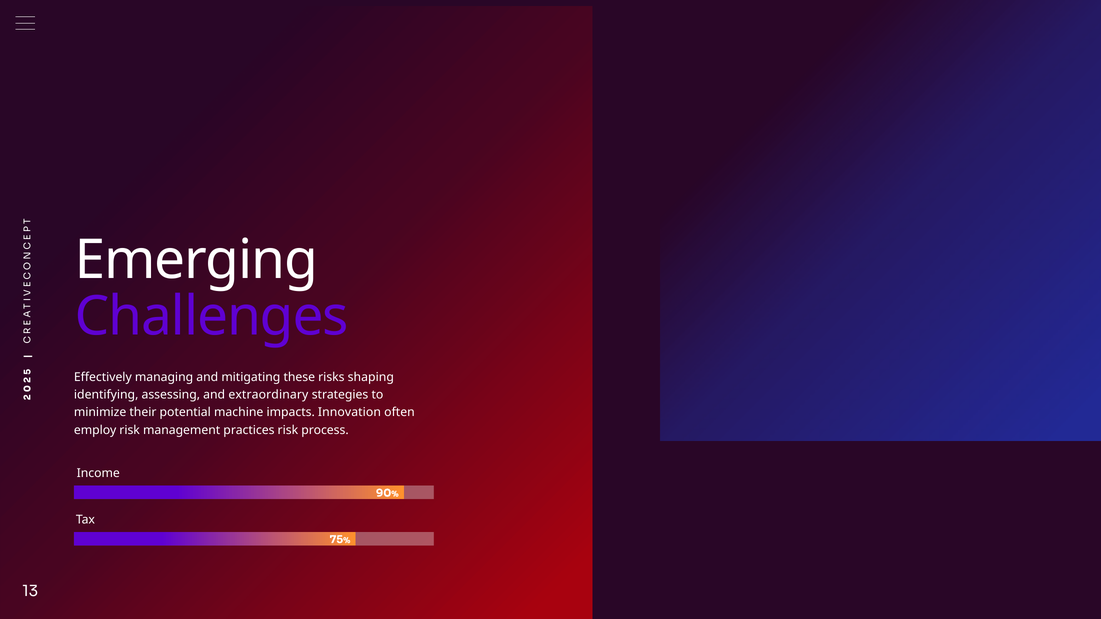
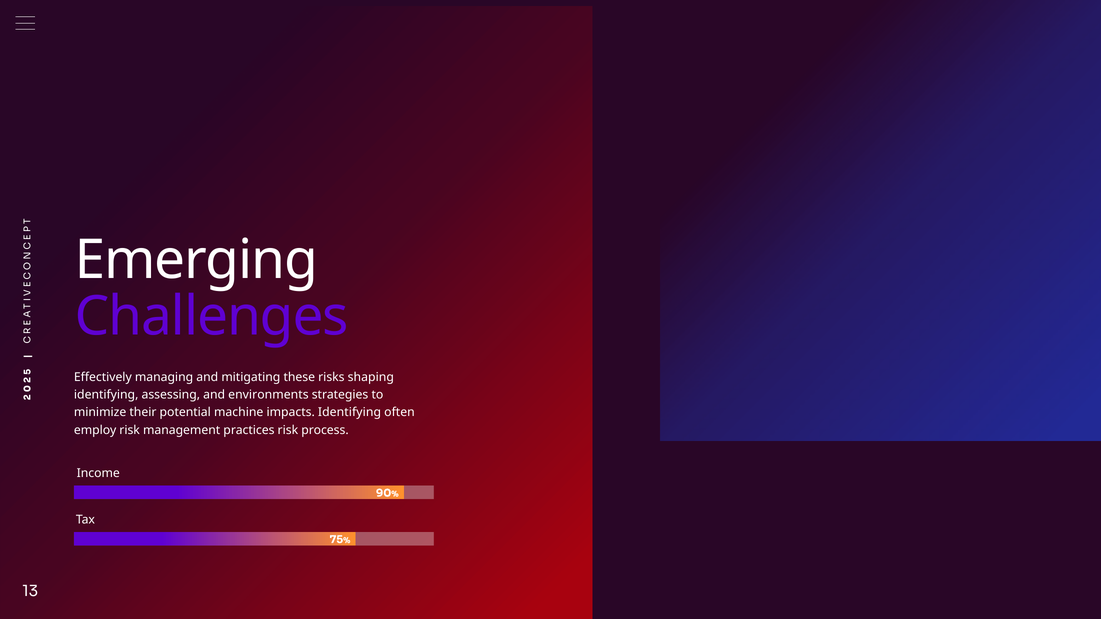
extraordinary: extraordinary -> environments (268, 395)
impacts Innovation: Innovation -> Identifying (349, 413)
